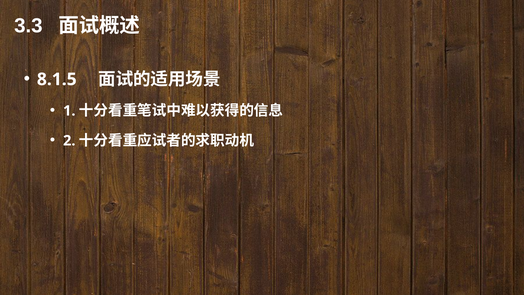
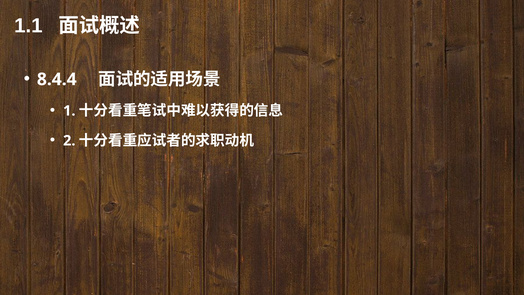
3.3: 3.3 -> 1.1 (28, 26)
8.1.5: 8.1.5 -> 8.4.4 (57, 79)
